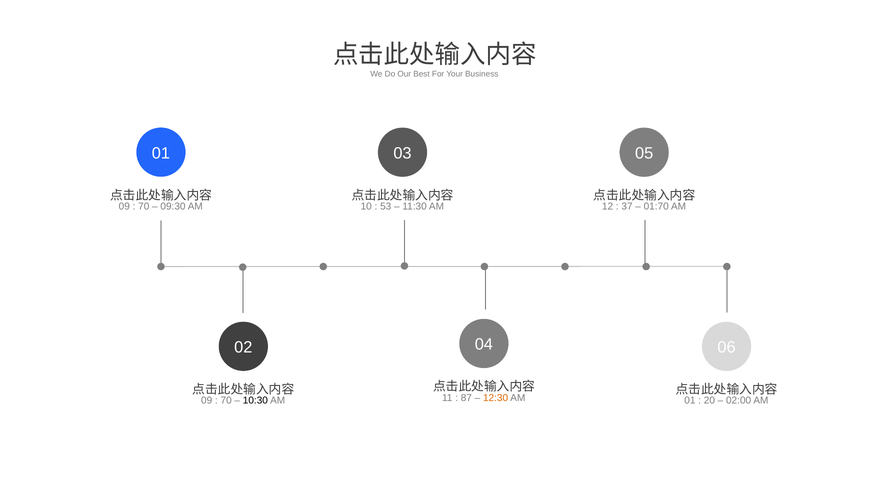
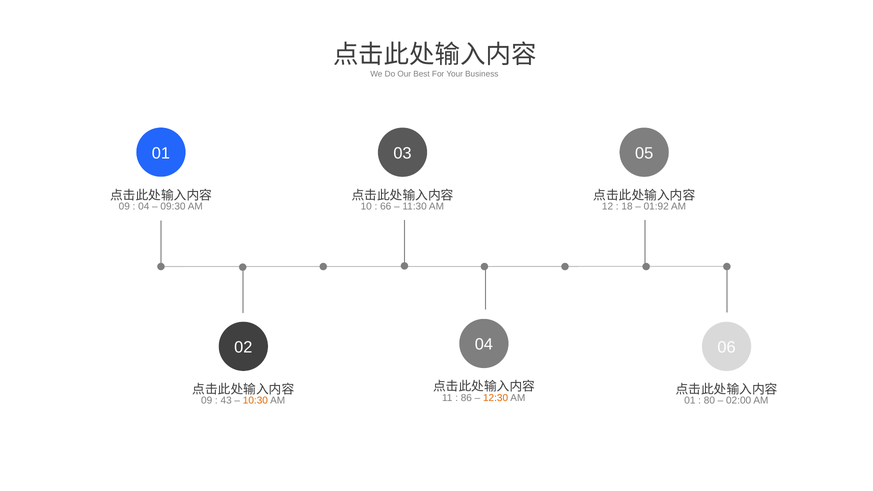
70: 70 -> 04 (144, 206)
53: 53 -> 66 (386, 207)
37: 37 -> 18 (627, 207)
01:70: 01:70 -> 01:92 (656, 207)
87: 87 -> 86 (466, 398)
70: 70 -> 43 (226, 401)
10:30 colour: black -> orange (255, 401)
20: 20 -> 80 (709, 401)
